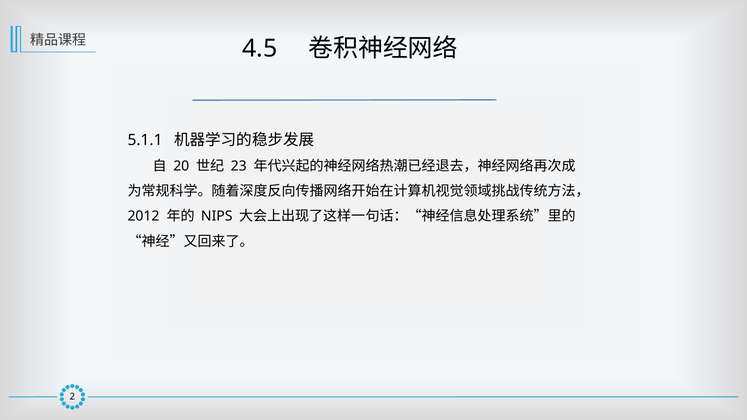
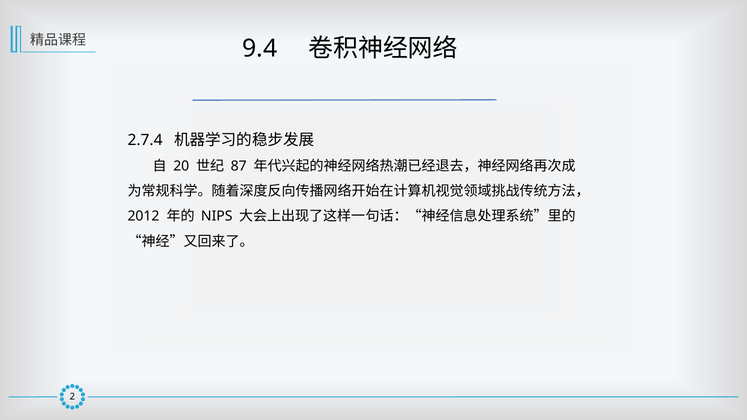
4.5: 4.5 -> 9.4 (260, 49)
5.1.1: 5.1.1 -> 2.7.4 (145, 140)
23: 23 -> 87 (239, 166)
